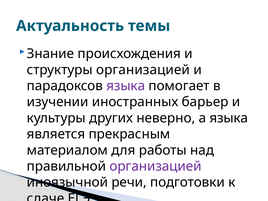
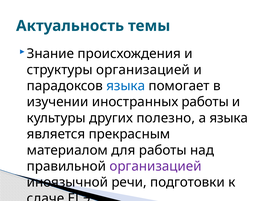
языка colour: purple -> blue (126, 86)
иностранных барьер: барьер -> работы (205, 102)
неверно: неверно -> полезно (166, 118)
